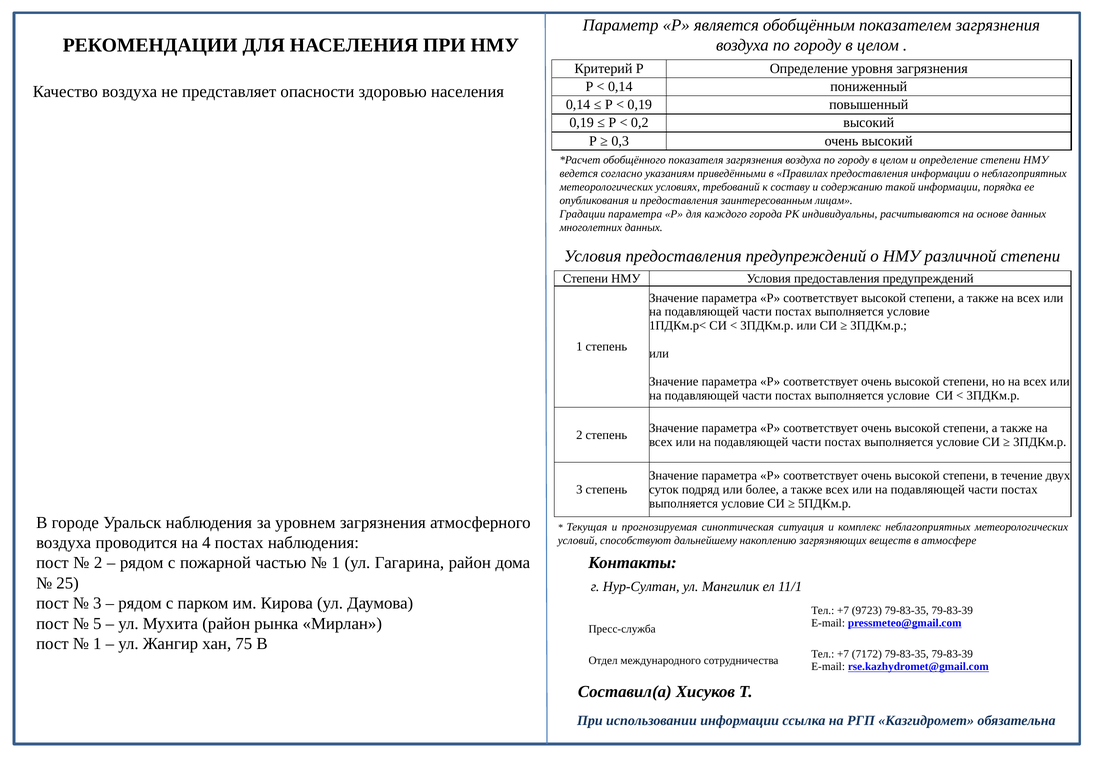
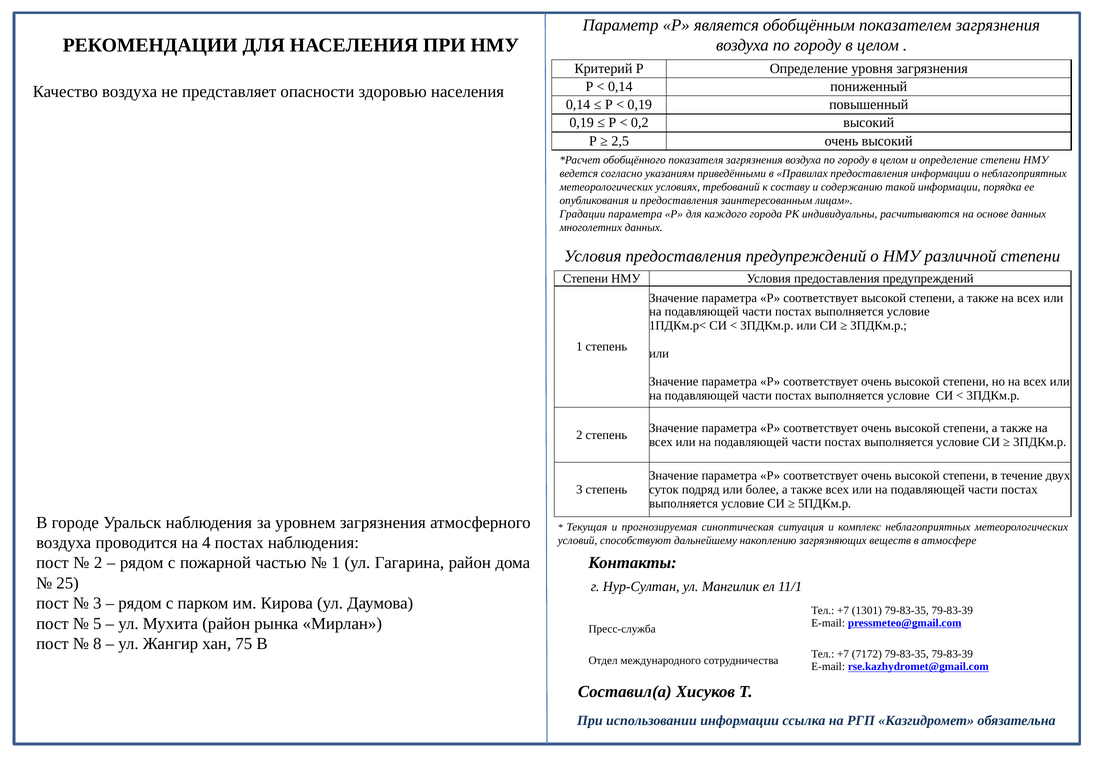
0,3: 0,3 -> 2,5 (620, 141)
9723: 9723 -> 1301 (867, 611)
1: 1 -> 8 (97, 644)
